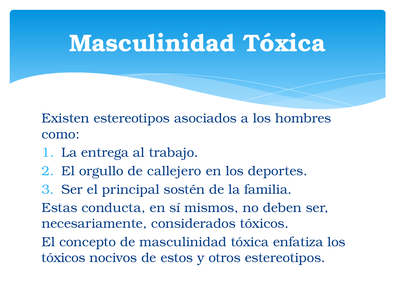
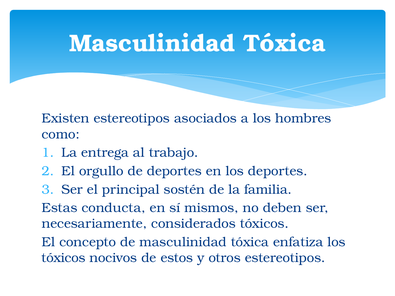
de callejero: callejero -> deportes (174, 171)
